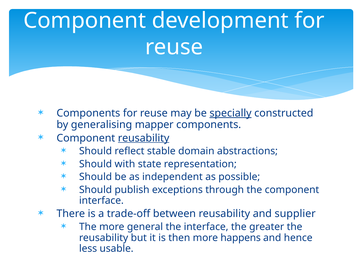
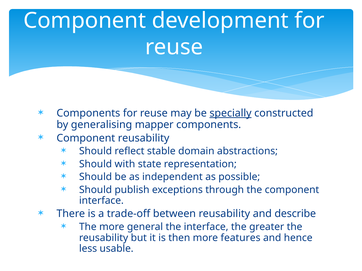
reusability underline: present -> none (144, 138)
supplier: supplier -> describe (295, 214)
happens: happens -> features (241, 238)
